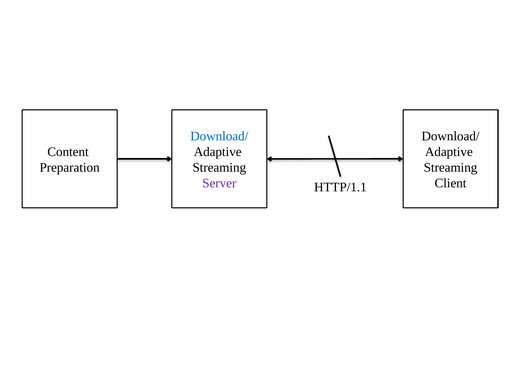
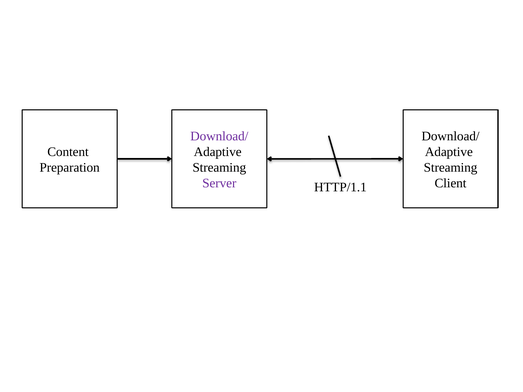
Download/ colour: blue -> purple (219, 136)
